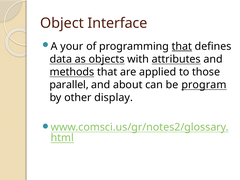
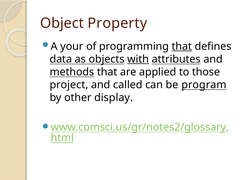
Interface: Interface -> Property (117, 23)
with underline: none -> present (138, 59)
parallel: parallel -> project (69, 85)
about: about -> called (128, 85)
